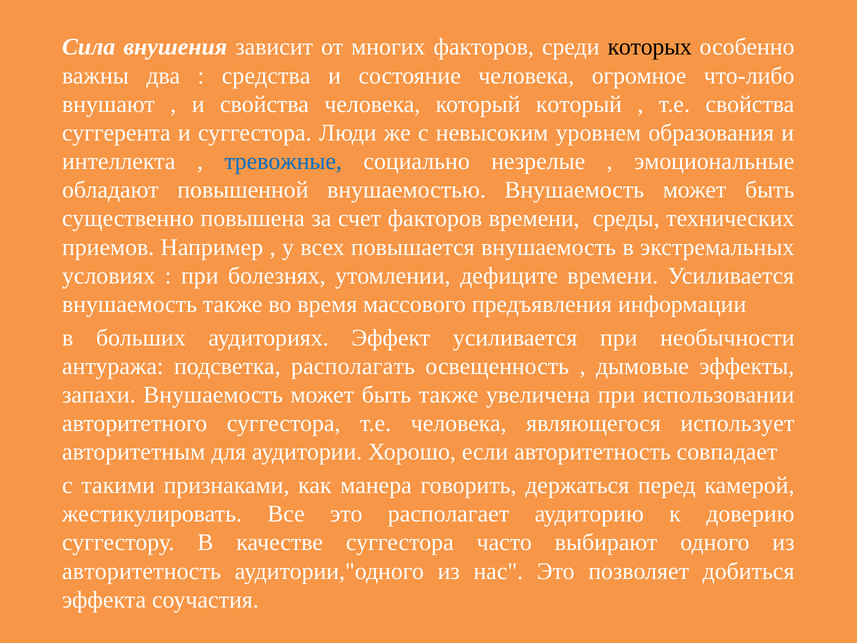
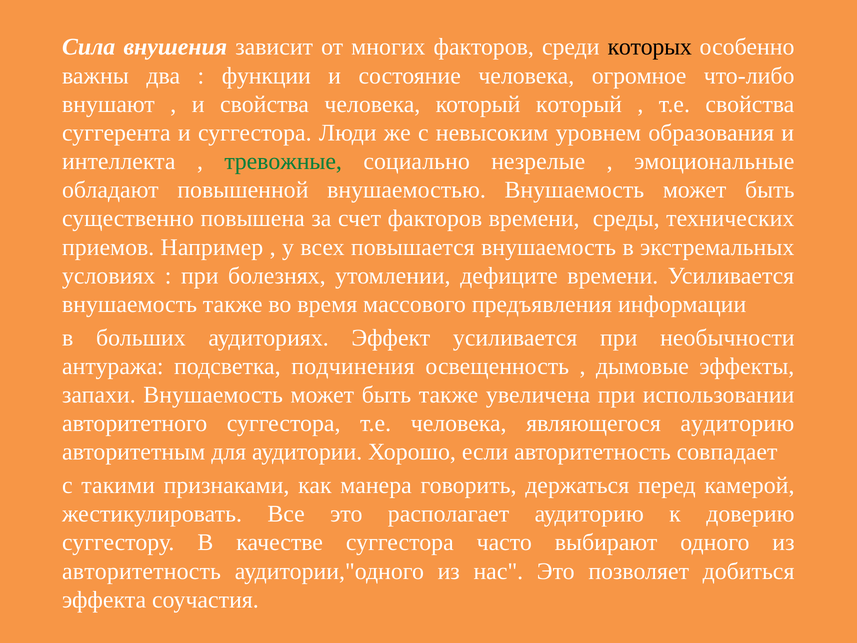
средства: средства -> функции (266, 76)
тревожные colour: blue -> green (283, 161)
располагать: располагать -> подчинения (353, 366)
являющегося использует: использует -> аудиторию (737, 423)
